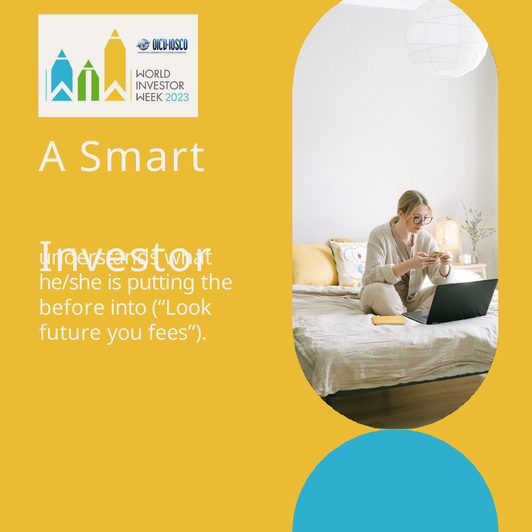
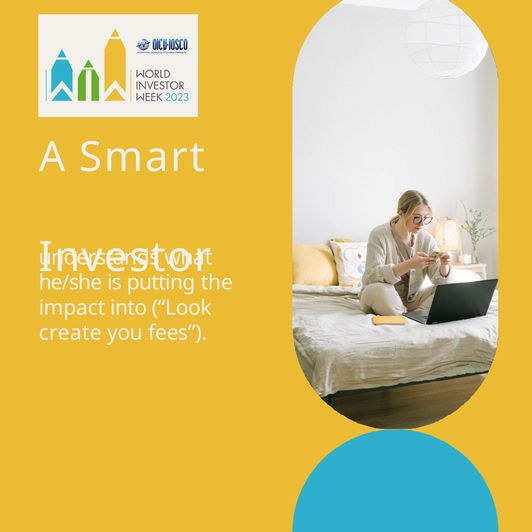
before: before -> impact (72, 308)
future: future -> create (70, 333)
